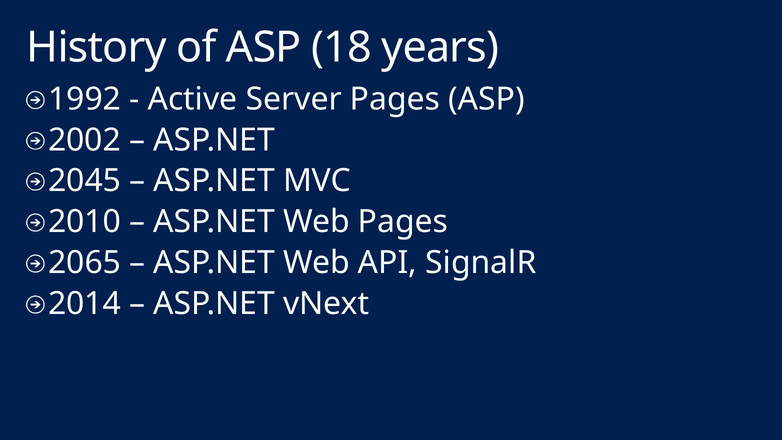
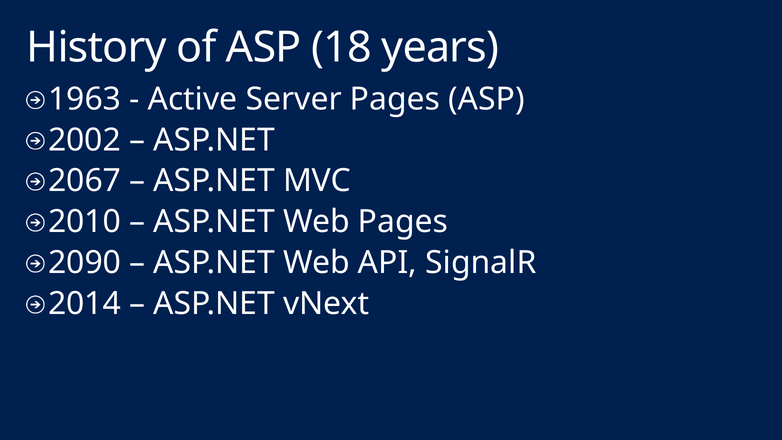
1992: 1992 -> 1963 (85, 99)
2045: 2045 -> 2067 (85, 181)
2065: 2065 -> 2090 (85, 263)
